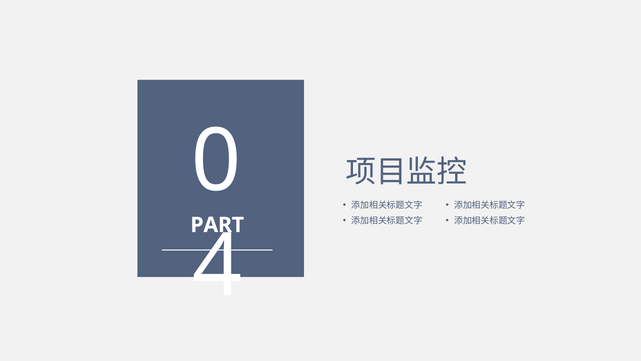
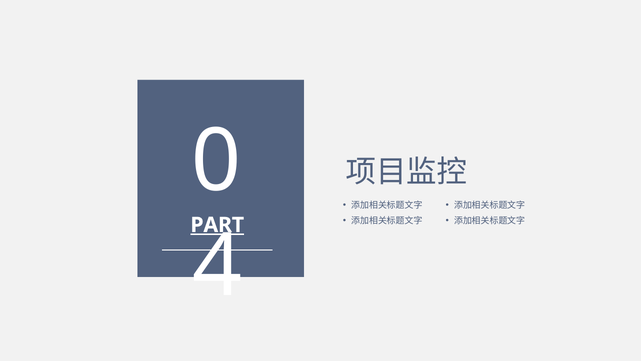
PART underline: none -> present (217, 225)
